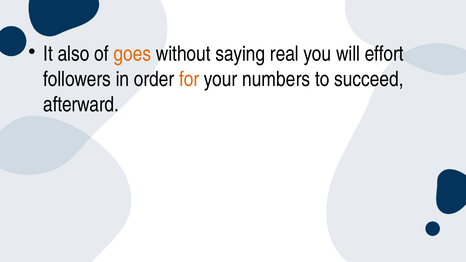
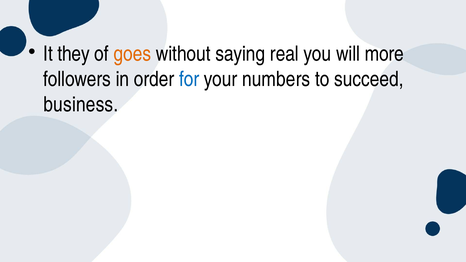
also: also -> they (74, 54)
effort: effort -> more (384, 54)
for colour: orange -> blue (189, 79)
afterward: afterward -> business (81, 105)
